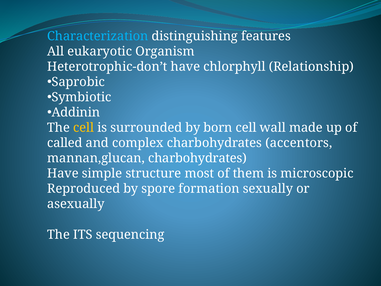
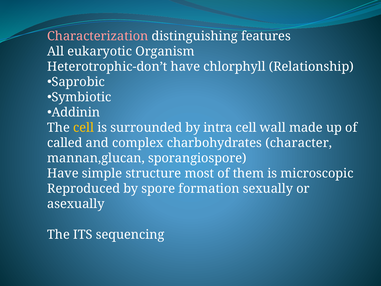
Characterization colour: light blue -> pink (98, 36)
born: born -> intra (218, 128)
accentors: accentors -> character (299, 143)
mannan,glucan charbohydrates: charbohydrates -> sporangiospore (197, 158)
